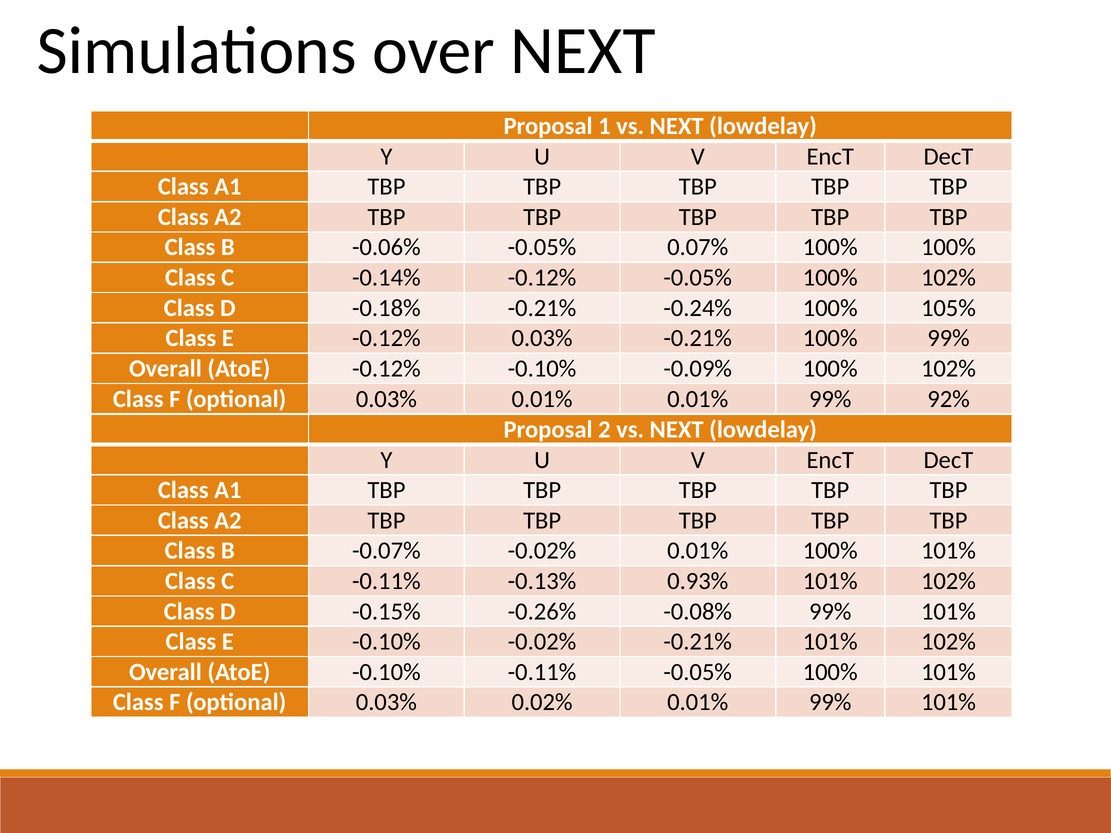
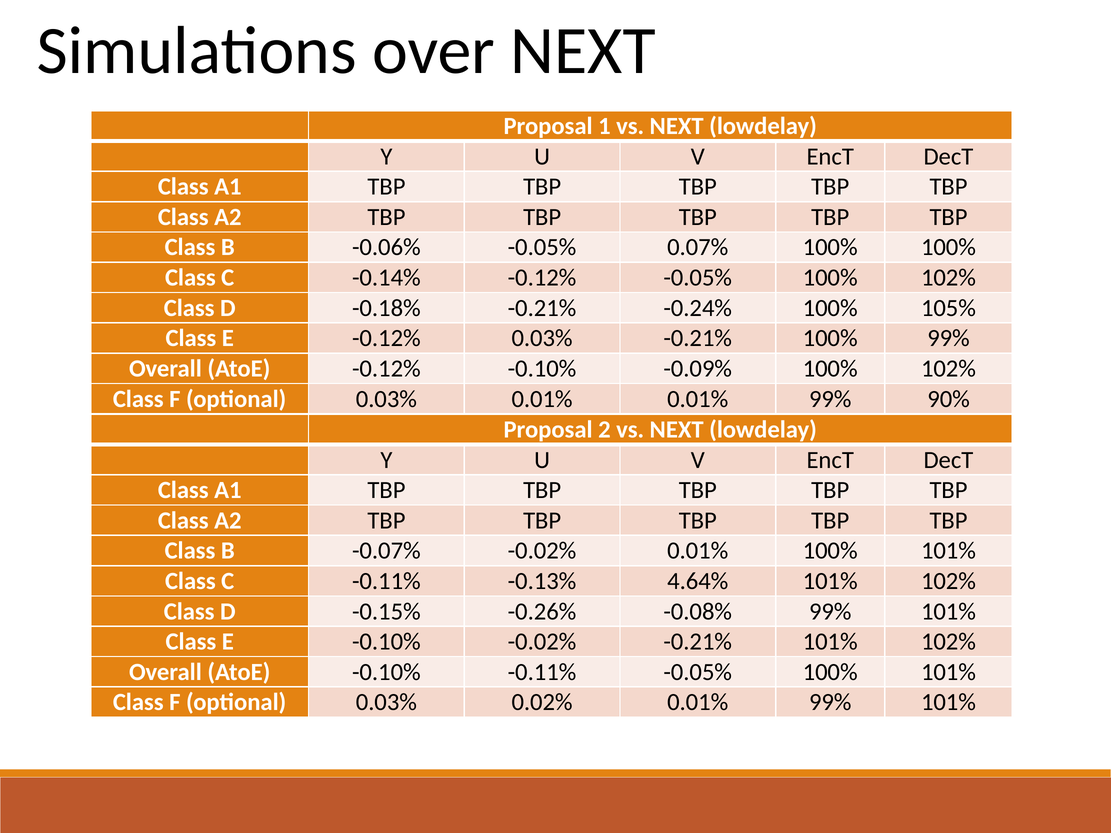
92%: 92% -> 90% (949, 399)
0.93%: 0.93% -> 4.64% (698, 581)
